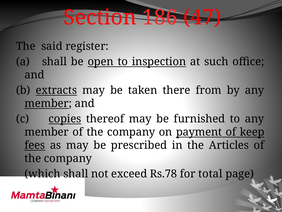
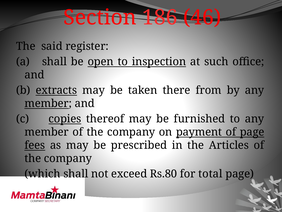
47: 47 -> 46 (202, 17)
of keep: keep -> page (252, 132)
Rs.78: Rs.78 -> Rs.80 (164, 174)
